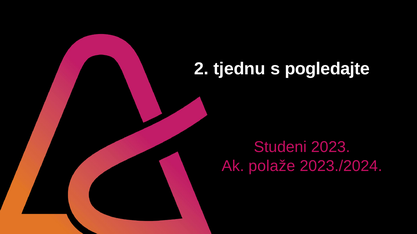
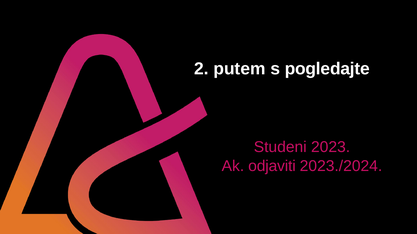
tjednu: tjednu -> putem (239, 69)
polaže: polaže -> odjaviti (272, 166)
